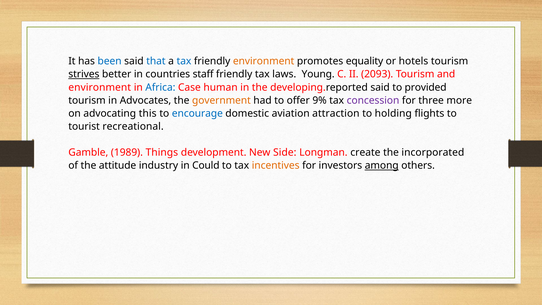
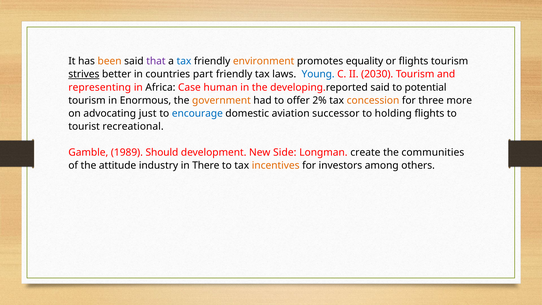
been colour: blue -> orange (110, 61)
that colour: blue -> purple (156, 61)
or hotels: hotels -> flights (414, 61)
staff: staff -> part (203, 74)
Young colour: black -> blue (318, 74)
2093: 2093 -> 2030 (377, 74)
environment: environment -> representing (100, 87)
Africa colour: blue -> black (160, 87)
provided: provided -> potential (426, 87)
Advocates: Advocates -> Enormous (145, 100)
9%: 9% -> 2% (320, 100)
concession colour: purple -> orange (373, 100)
this: this -> just (148, 113)
attraction: attraction -> successor (336, 113)
Things: Things -> Should (162, 153)
incorporated: incorporated -> communities (433, 153)
Could: Could -> There (206, 166)
among underline: present -> none (382, 166)
